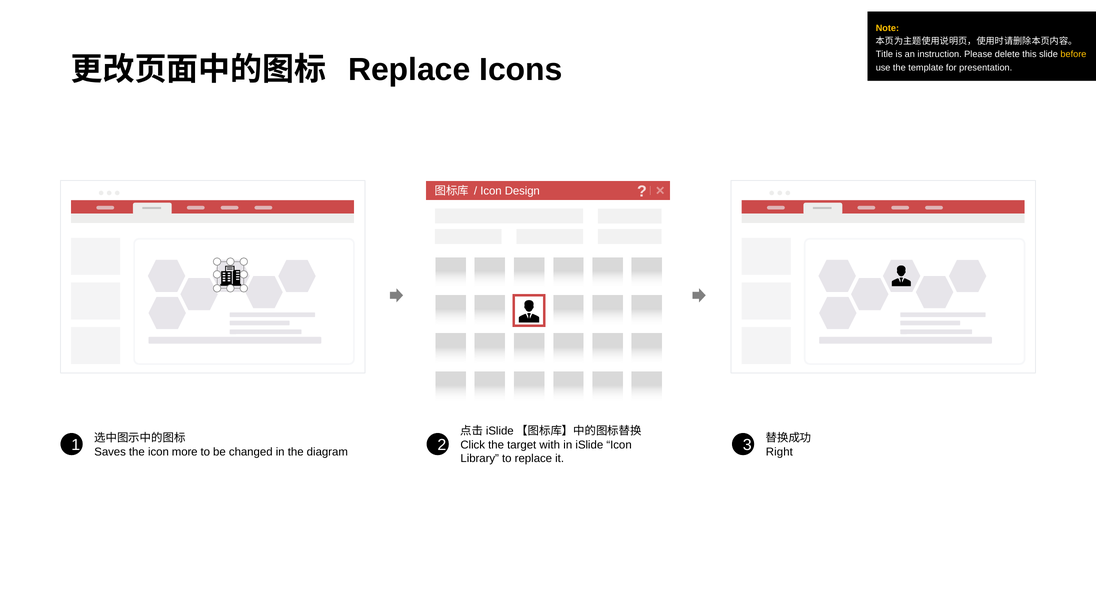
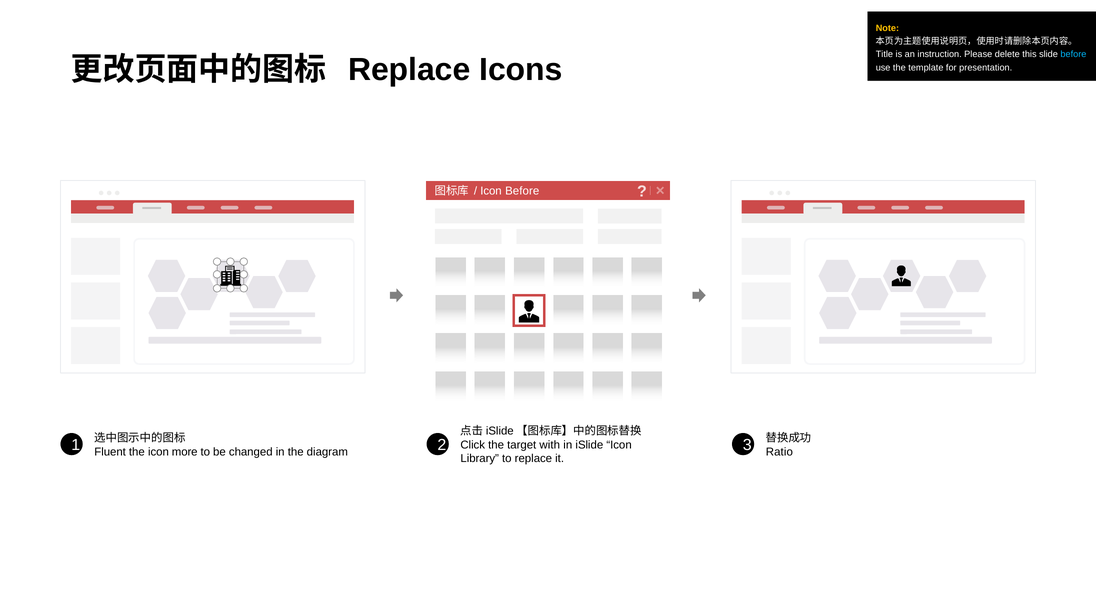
before colour: yellow -> light blue (1073, 54)
Icon Design: Design -> Before (522, 191)
Saves: Saves -> Fluent (110, 452)
Right: Right -> Ratio (779, 452)
